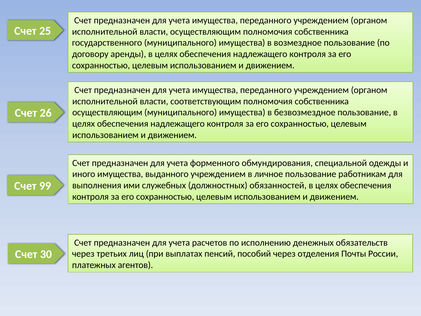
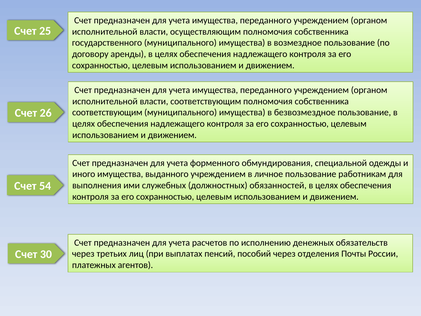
осуществляющим: осуществляющим -> соответствующим (107, 112)
99: 99 -> 54 (45, 186)
